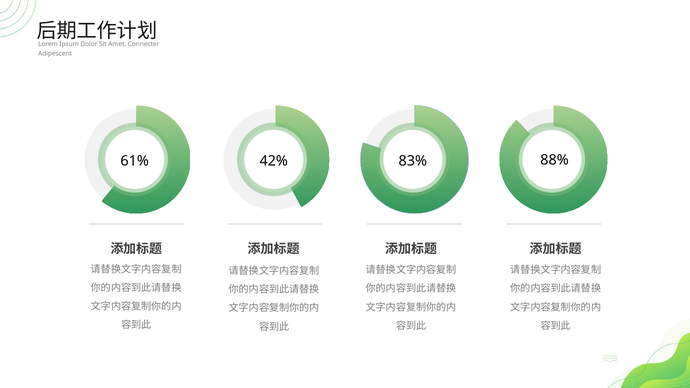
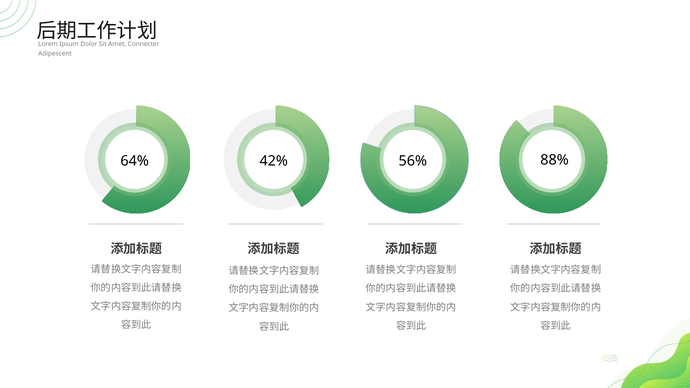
61%: 61% -> 64% (135, 161)
83%: 83% -> 56% (413, 161)
